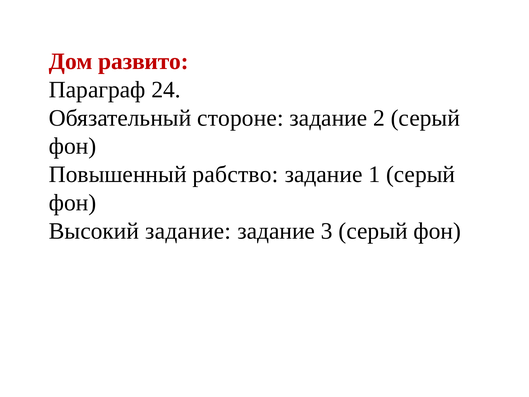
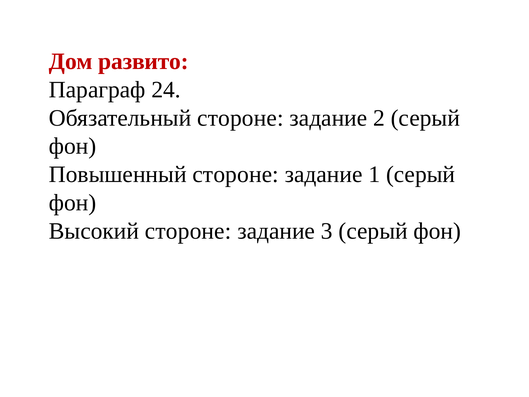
Повышенный рабство: рабство -> стороне (236, 174)
Высокий задание: задание -> стороне (188, 231)
